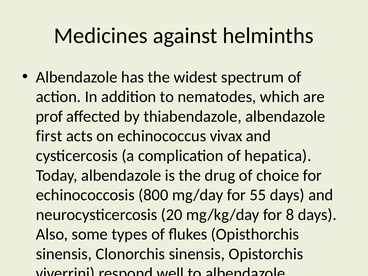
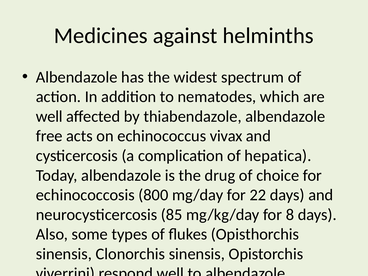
prof: prof -> well (49, 116)
first: first -> free (49, 136)
55: 55 -> 22 (258, 195)
20: 20 -> 85 (172, 215)
